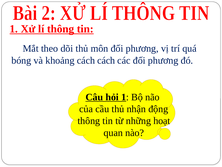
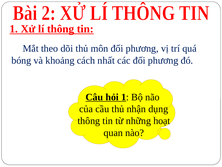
cách cách: cách -> nhất (106, 60)
động: động -> dụng (158, 109)
